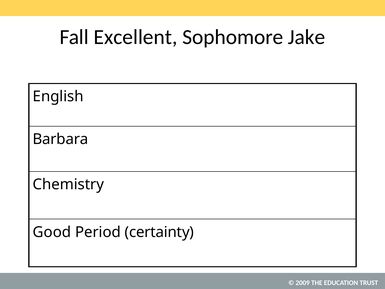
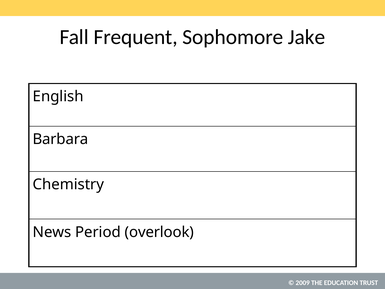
Excellent: Excellent -> Frequent (136, 37)
Good: Good -> News (52, 232)
certainty: certainty -> overlook (159, 232)
